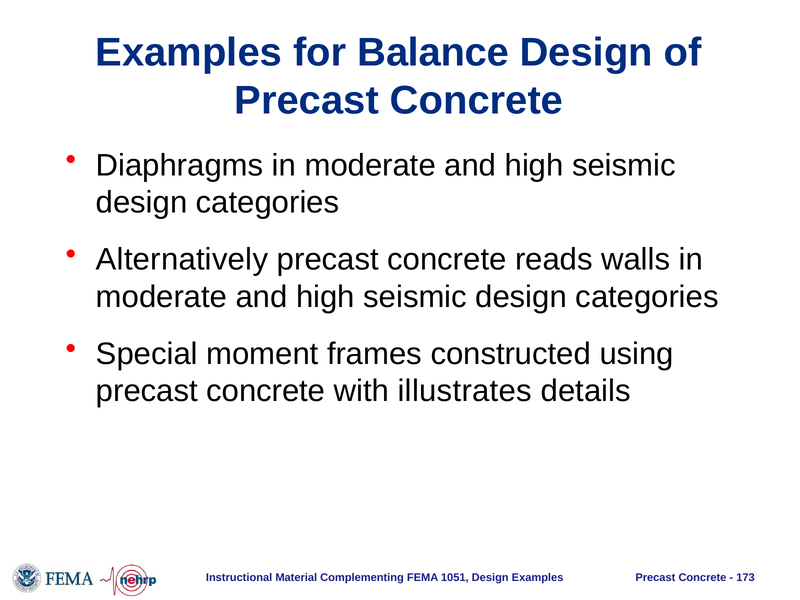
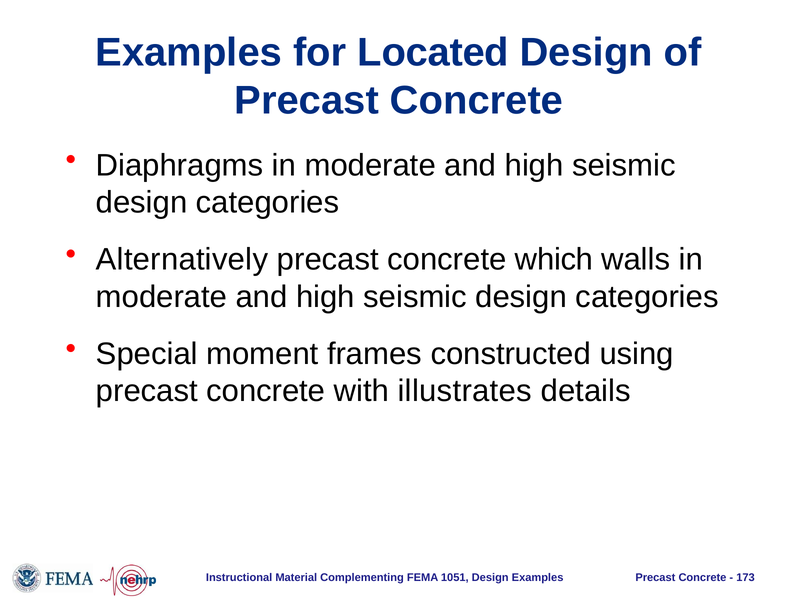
Balance: Balance -> Located (433, 52)
reads: reads -> which (554, 260)
